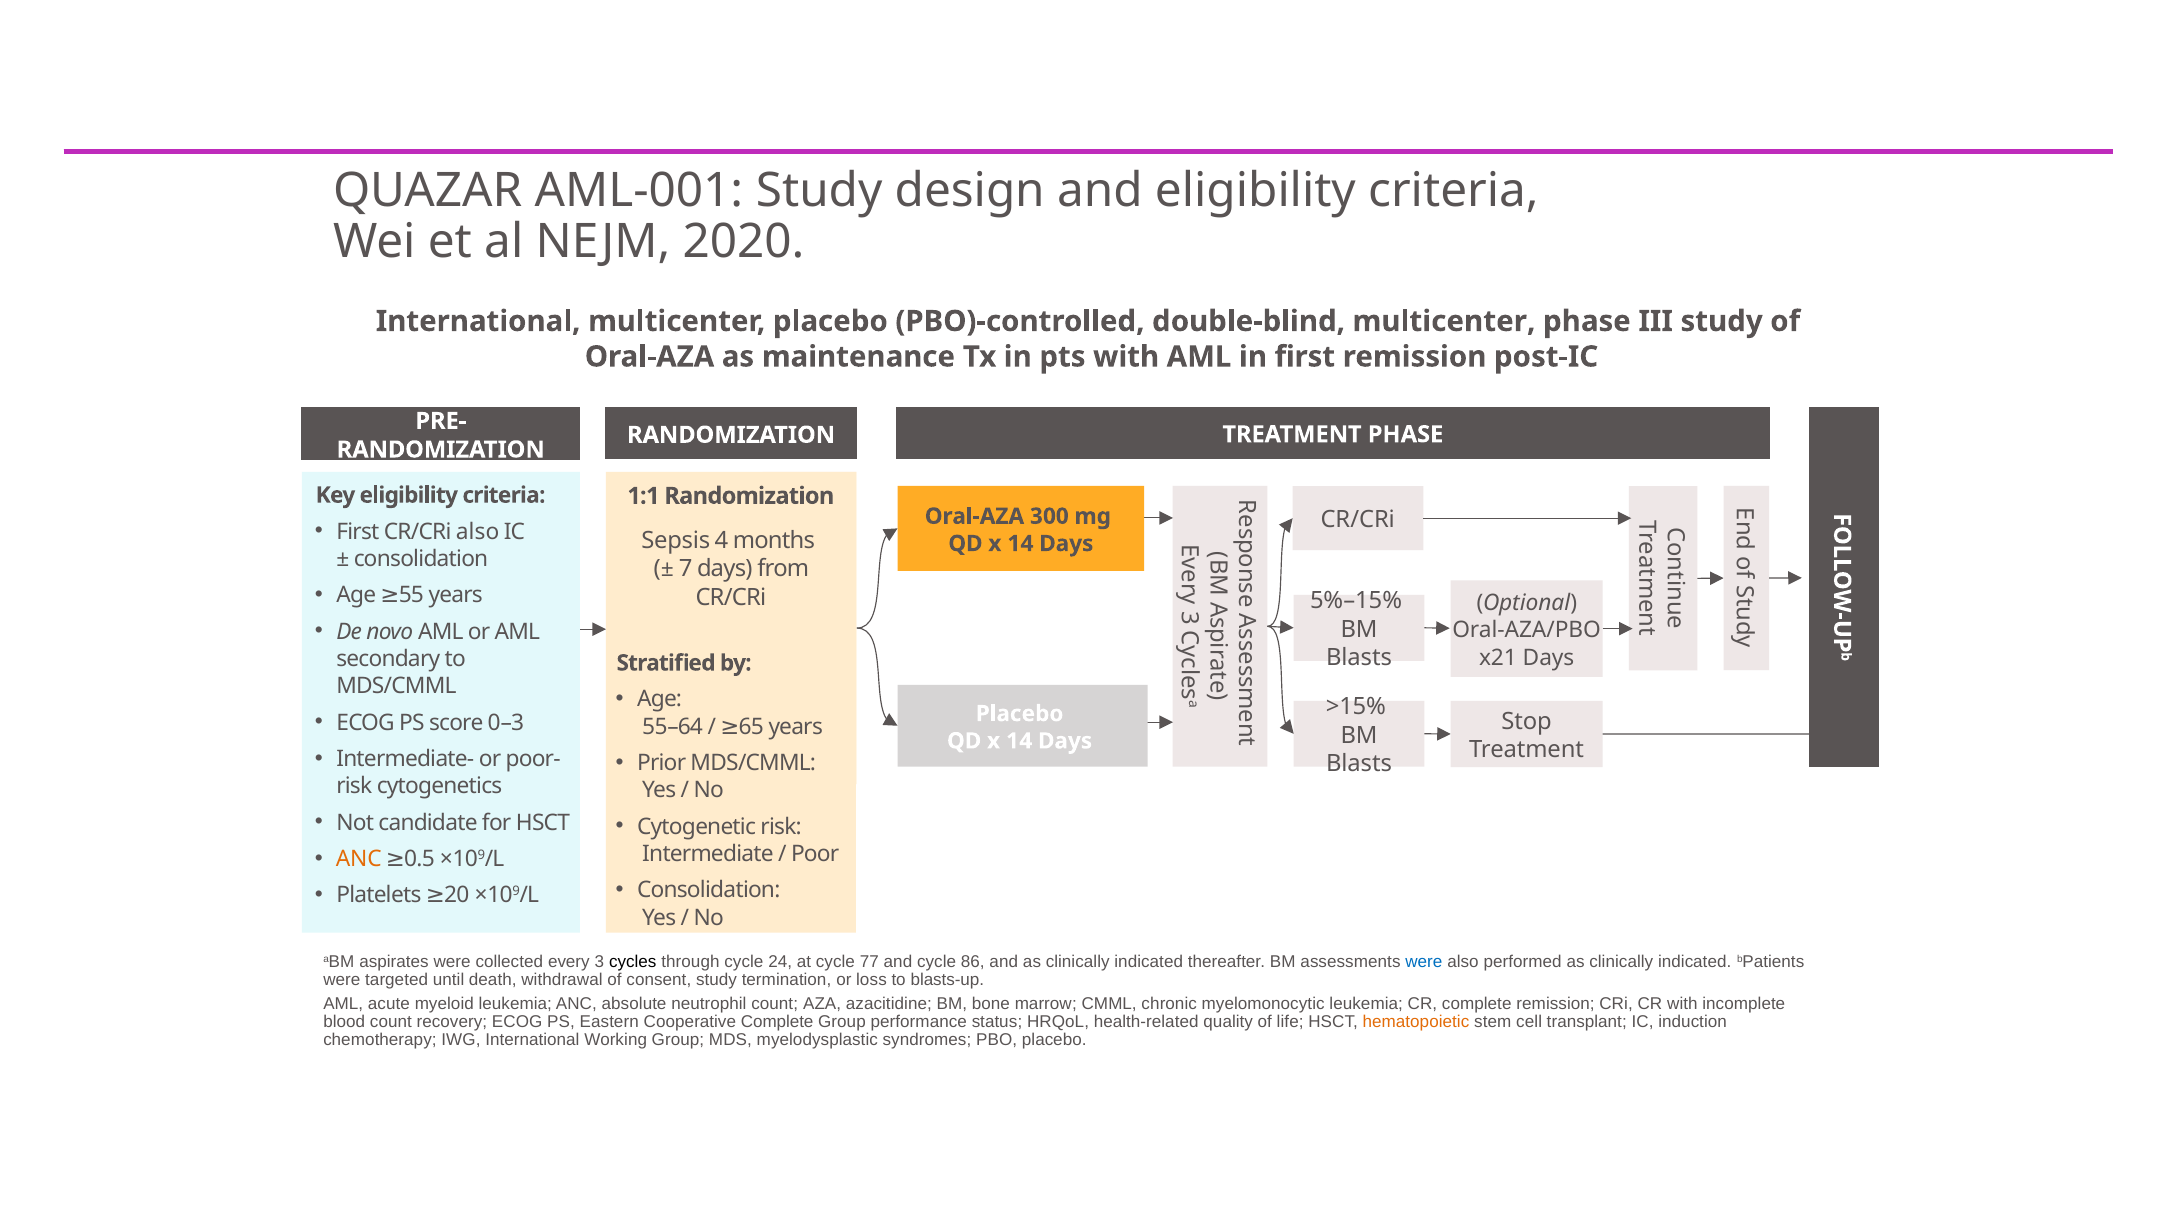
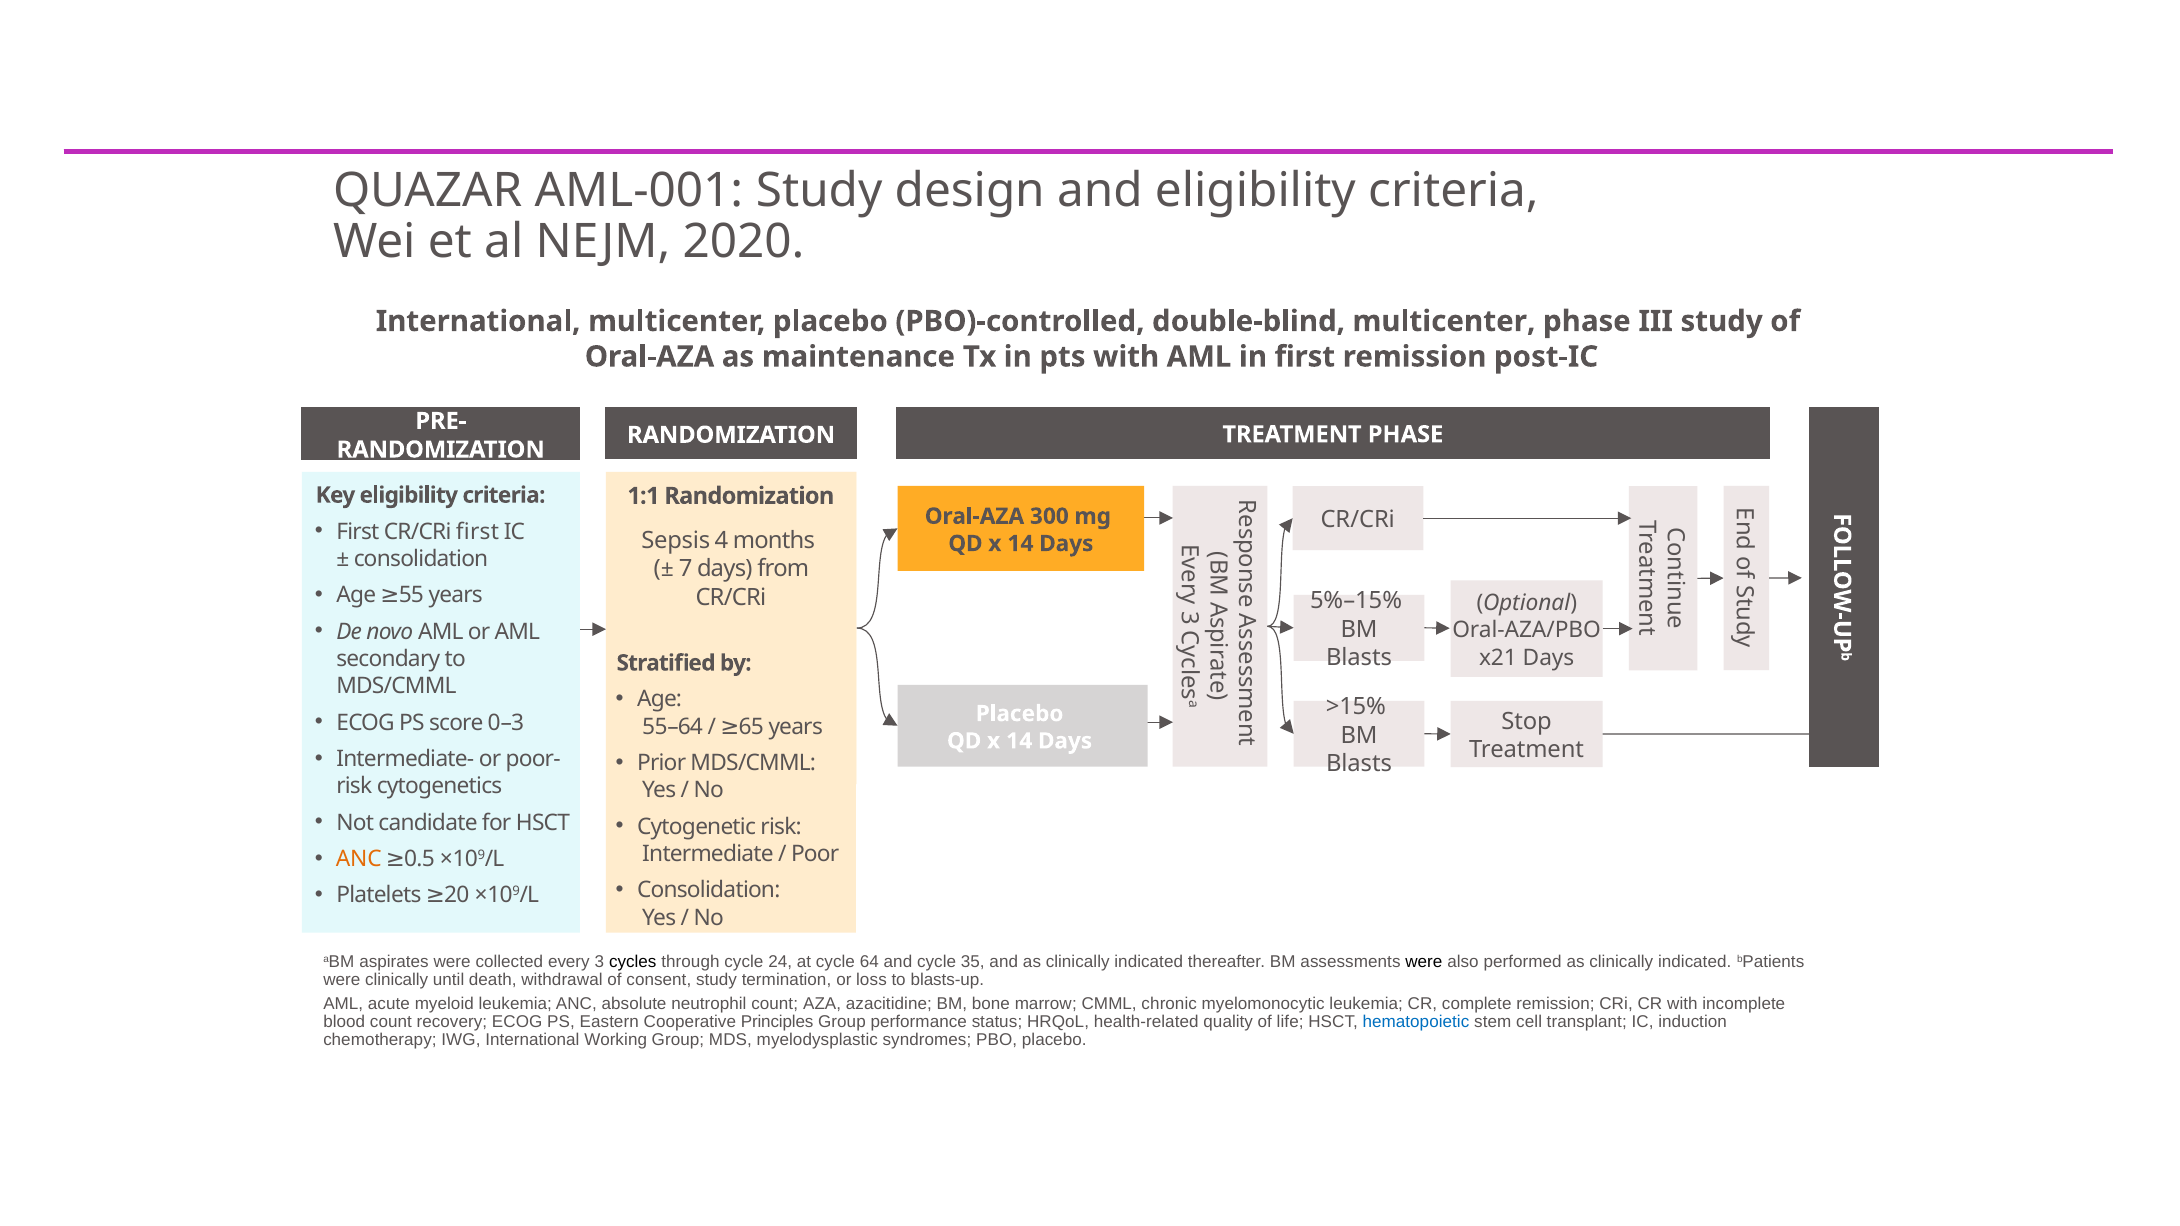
CR/CRi also: also -> first (477, 532)
77: 77 -> 64 (869, 962)
86: 86 -> 35 (973, 962)
were colour: blue -> black (1424, 962)
were targeted: targeted -> clinically (397, 980)
Cooperative Complete: Complete -> Principles (777, 1022)
hematopoietic colour: orange -> blue (1416, 1022)
